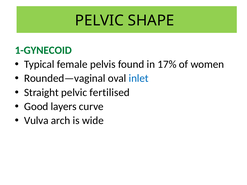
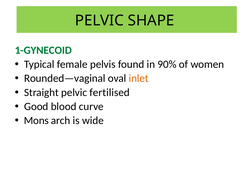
17%: 17% -> 90% (167, 64)
inlet colour: blue -> orange (139, 78)
layers: layers -> blood (64, 107)
Vulva: Vulva -> Mons (36, 121)
